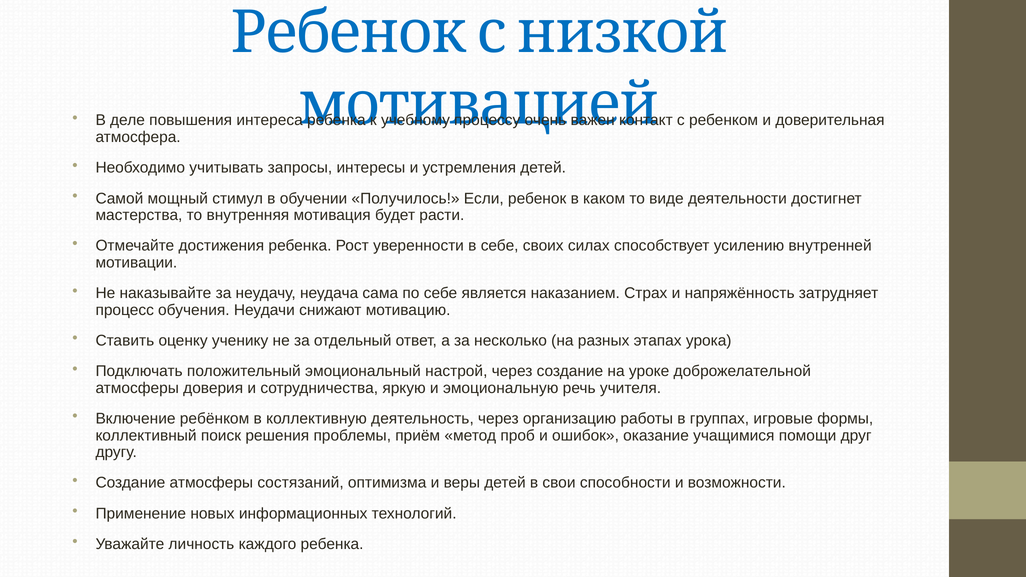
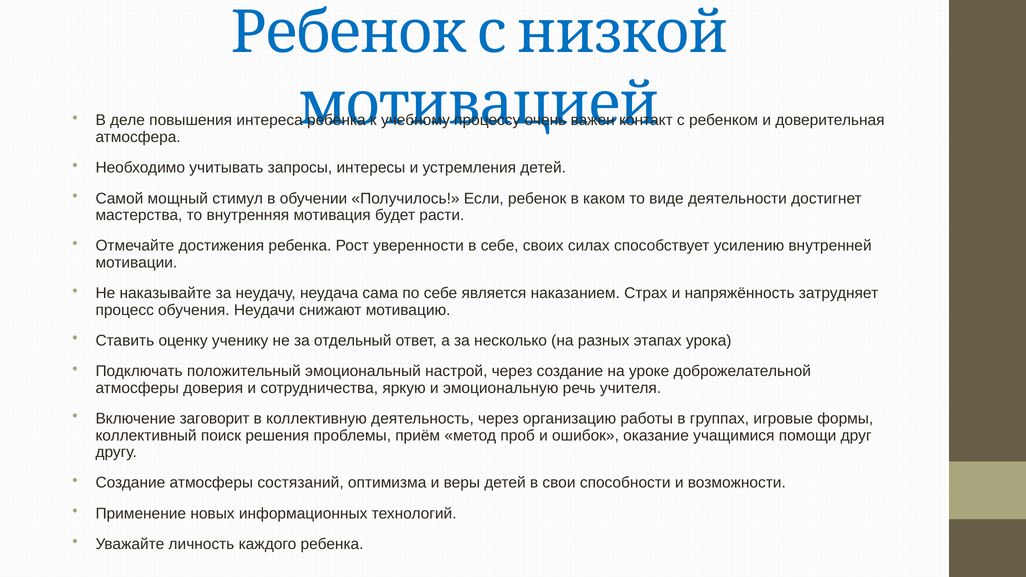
ребёнком: ребёнком -> заговорит (215, 419)
